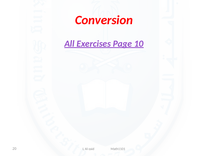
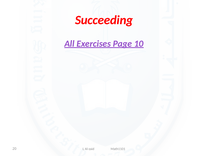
Conversion: Conversion -> Succeeding (104, 20)
